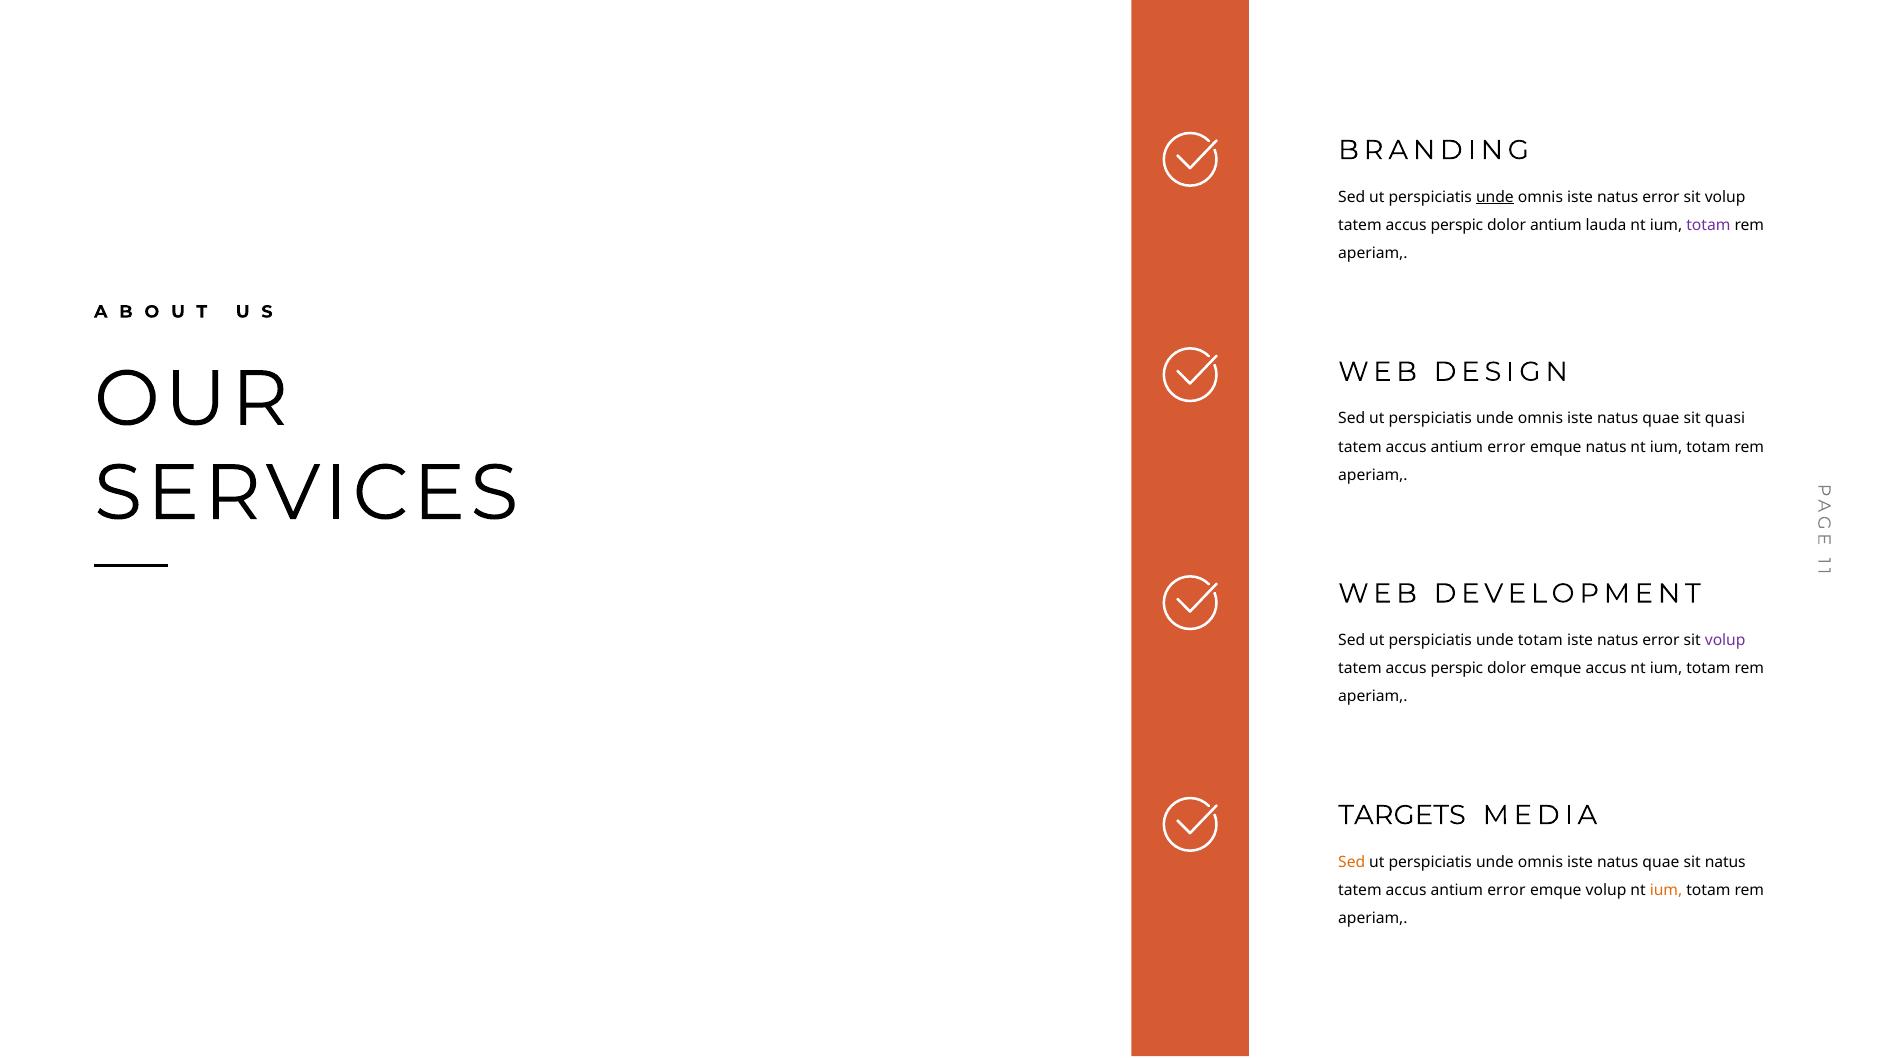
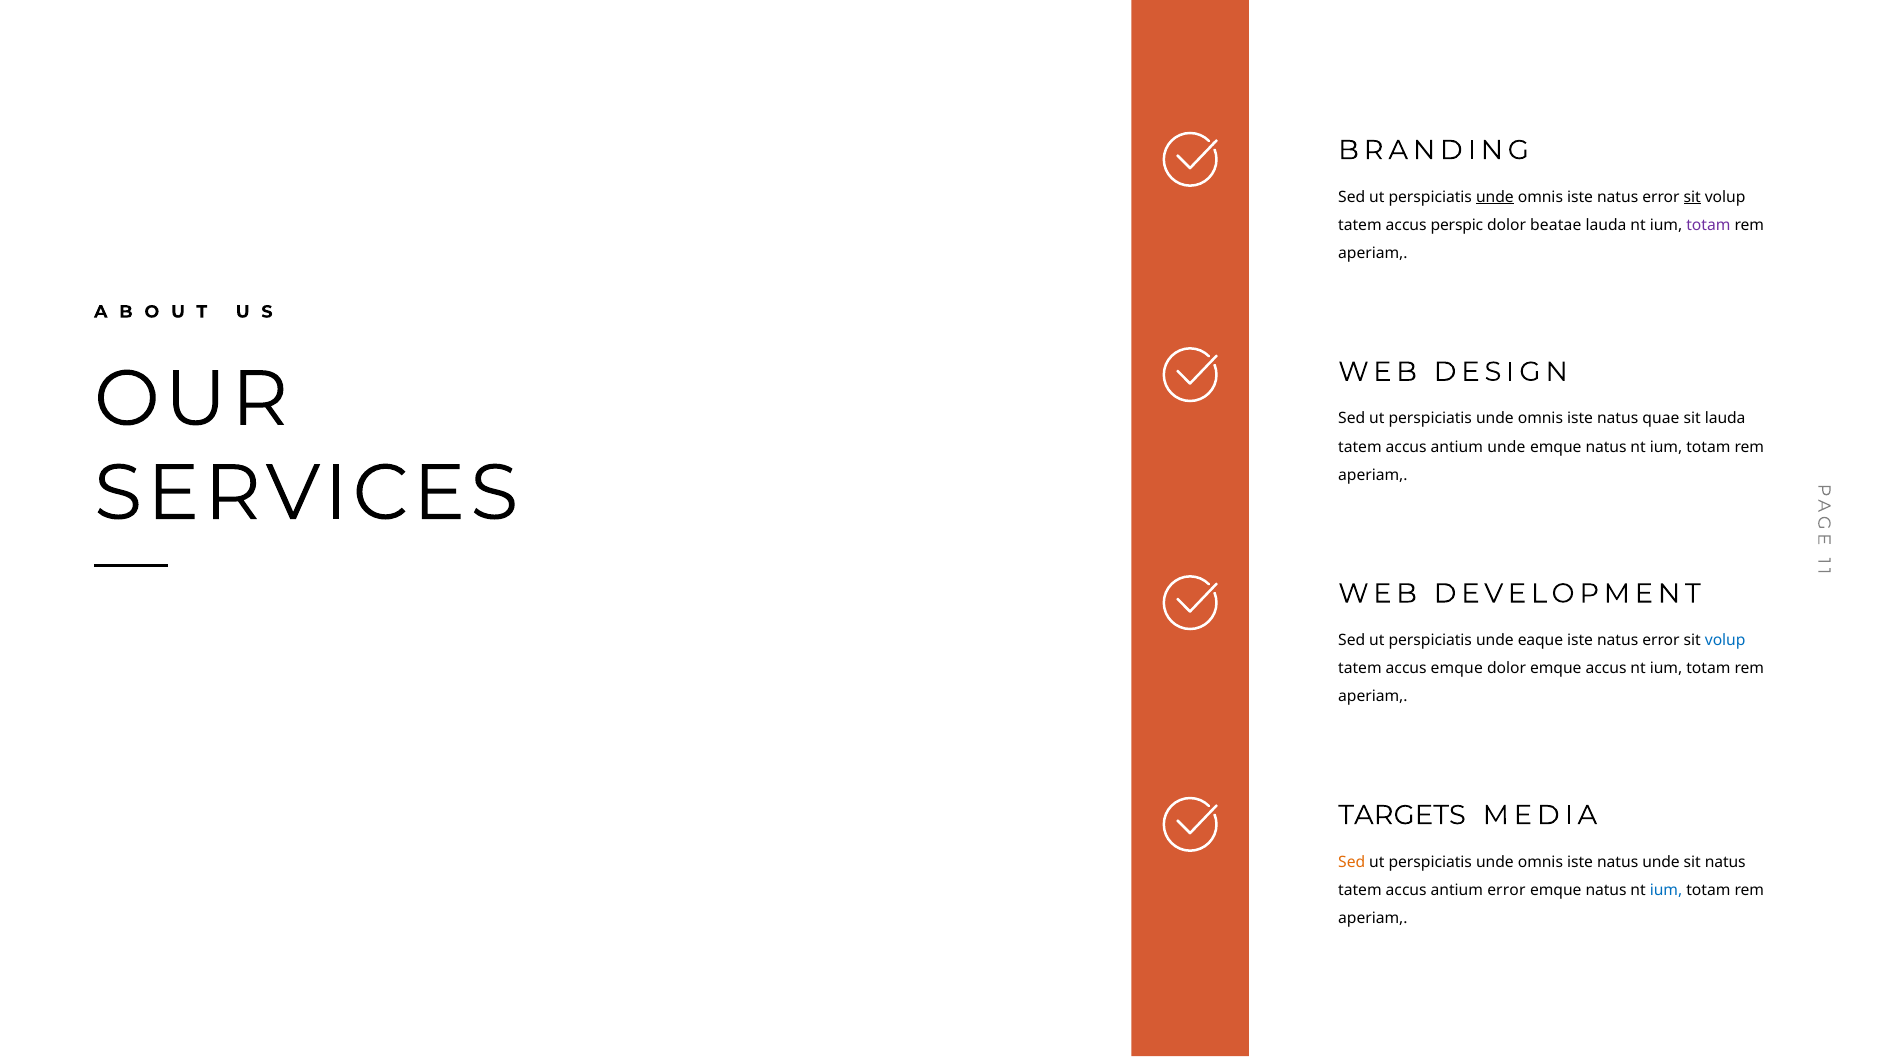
sit underline: none -> present (1692, 197)
dolor antium: antium -> beatae (1556, 225)
sit quasi: quasi -> lauda (1725, 419)
error: error -> unde (1506, 447)
unde totam: totam -> eaque (1540, 640)
volup colour: purple -> blue (1725, 640)
perspic: perspic -> emque (1457, 669)
quae: quae -> unde (1661, 862)
volup: volup -> natus (1606, 890)
ium colour: orange -> blue (1666, 890)
